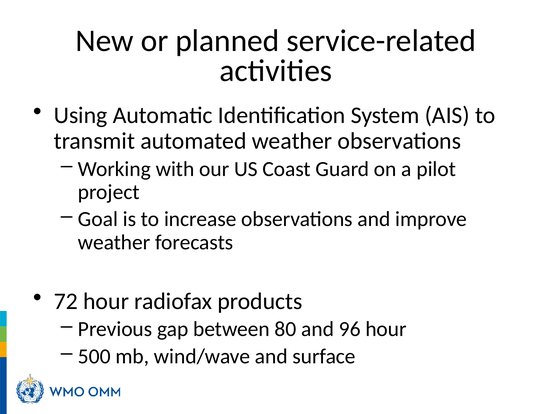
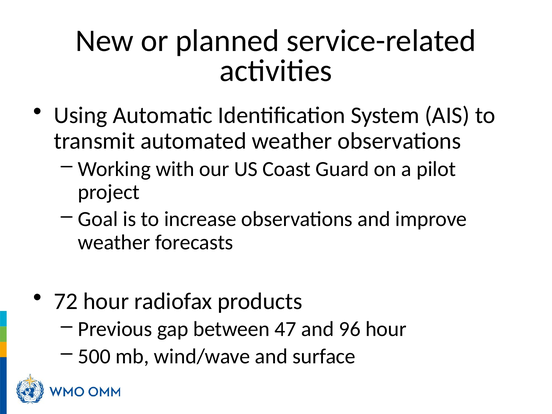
80: 80 -> 47 (286, 329)
